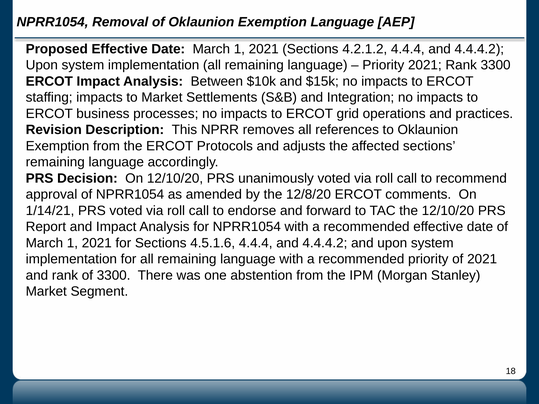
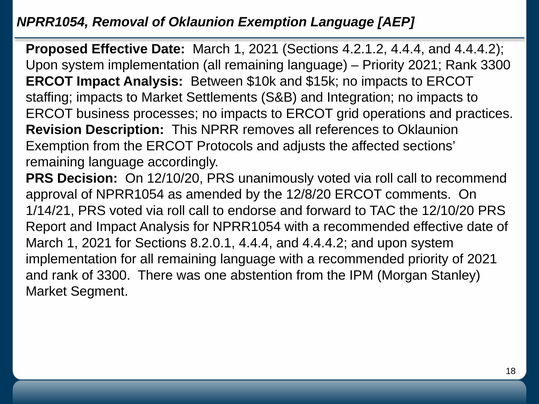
4.5.1.6: 4.5.1.6 -> 8.2.0.1 (213, 243)
